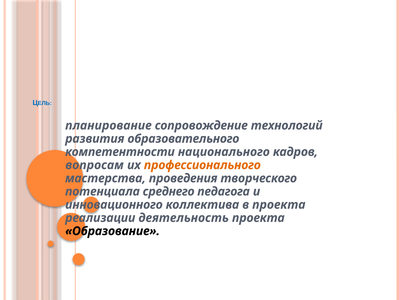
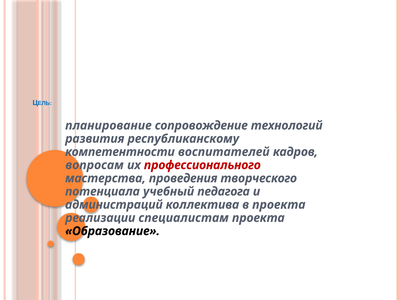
образовательного: образовательного -> республиканскому (183, 138)
национального: национального -> воспитателей (224, 152)
профессионального colour: orange -> red (202, 165)
среднего: среднего -> учебный (169, 191)
инновационного: инновационного -> администраций (114, 204)
деятельность: деятельность -> специалистам (184, 217)
